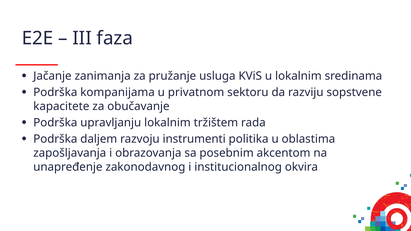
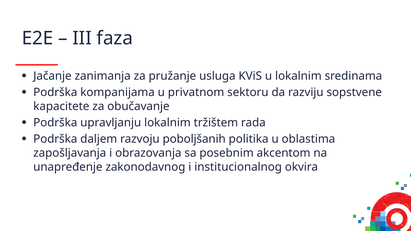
instrumenti: instrumenti -> poboljšanih (194, 139)
